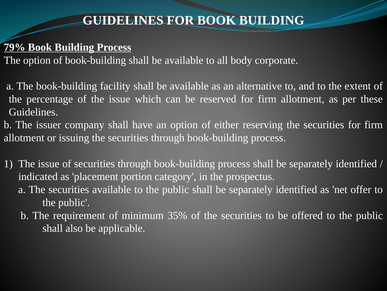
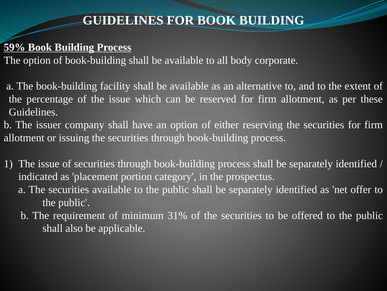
79%: 79% -> 59% (15, 47)
35%: 35% -> 31% (177, 215)
